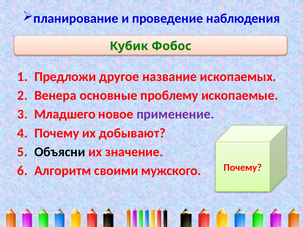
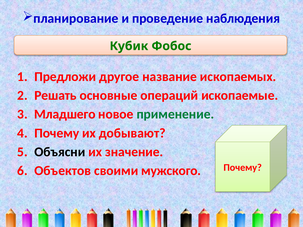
Венера: Венера -> Решать (55, 96)
проблему: проблему -> операций (169, 96)
применение colour: purple -> green (175, 114)
Алгоритм: Алгоритм -> Объектов (63, 171)
